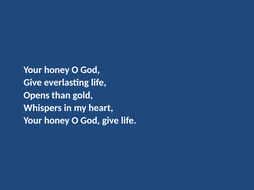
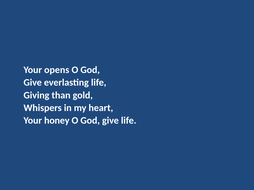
honey: honey -> opens (57, 70)
Opens: Opens -> Giving (36, 95)
